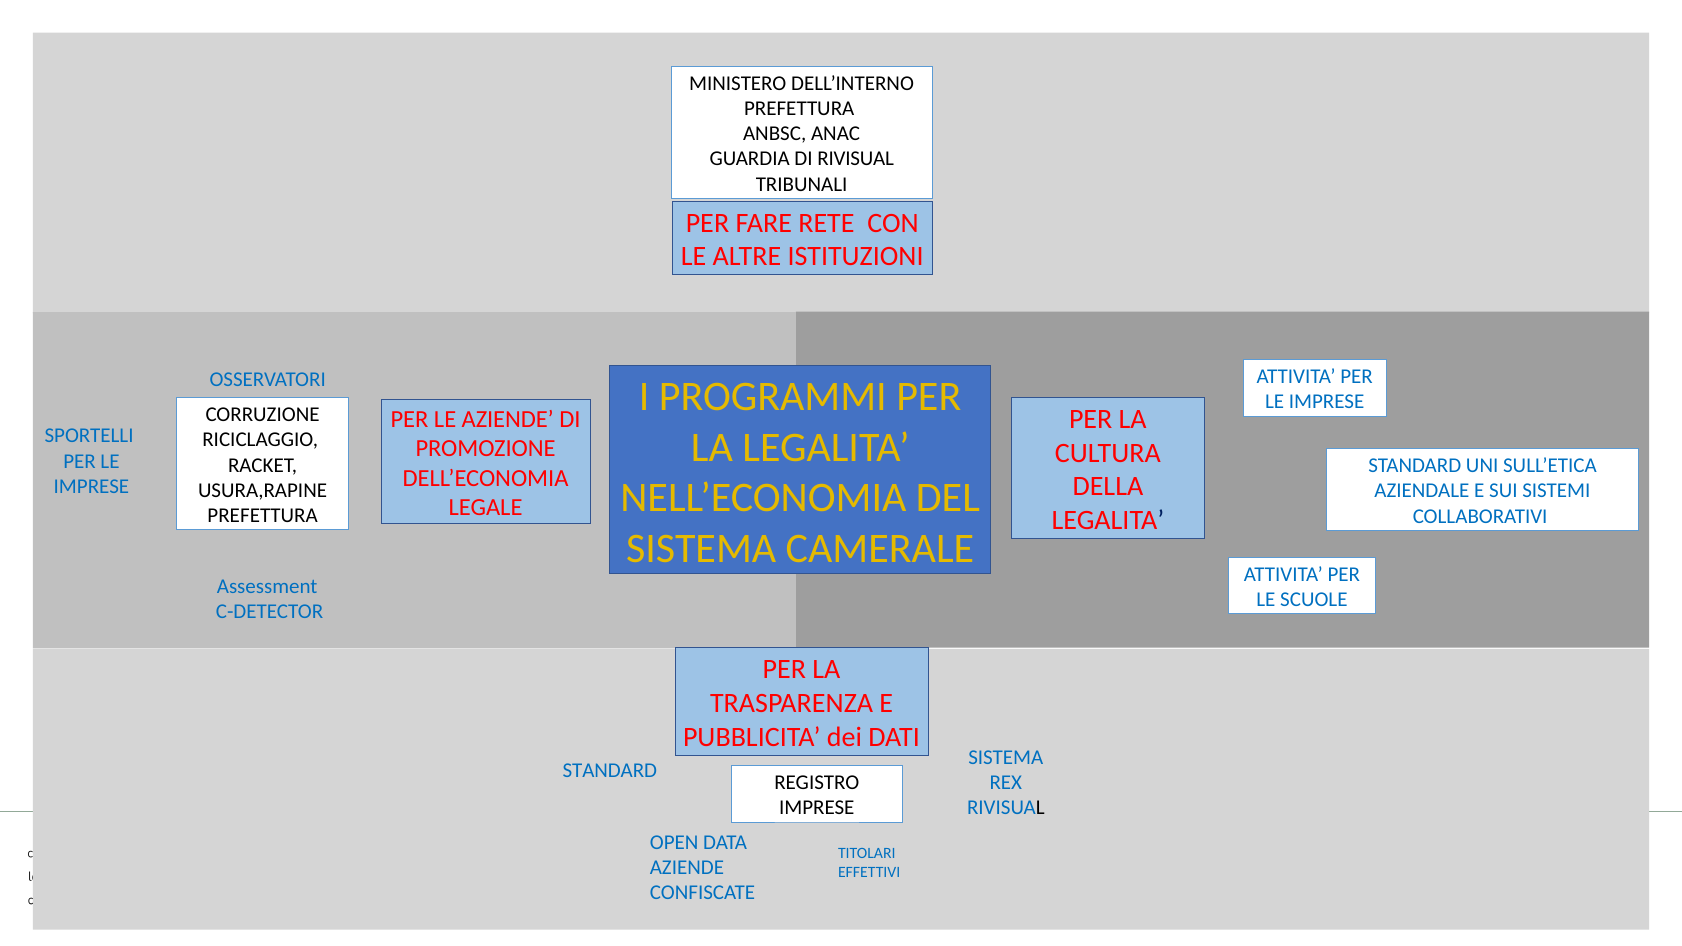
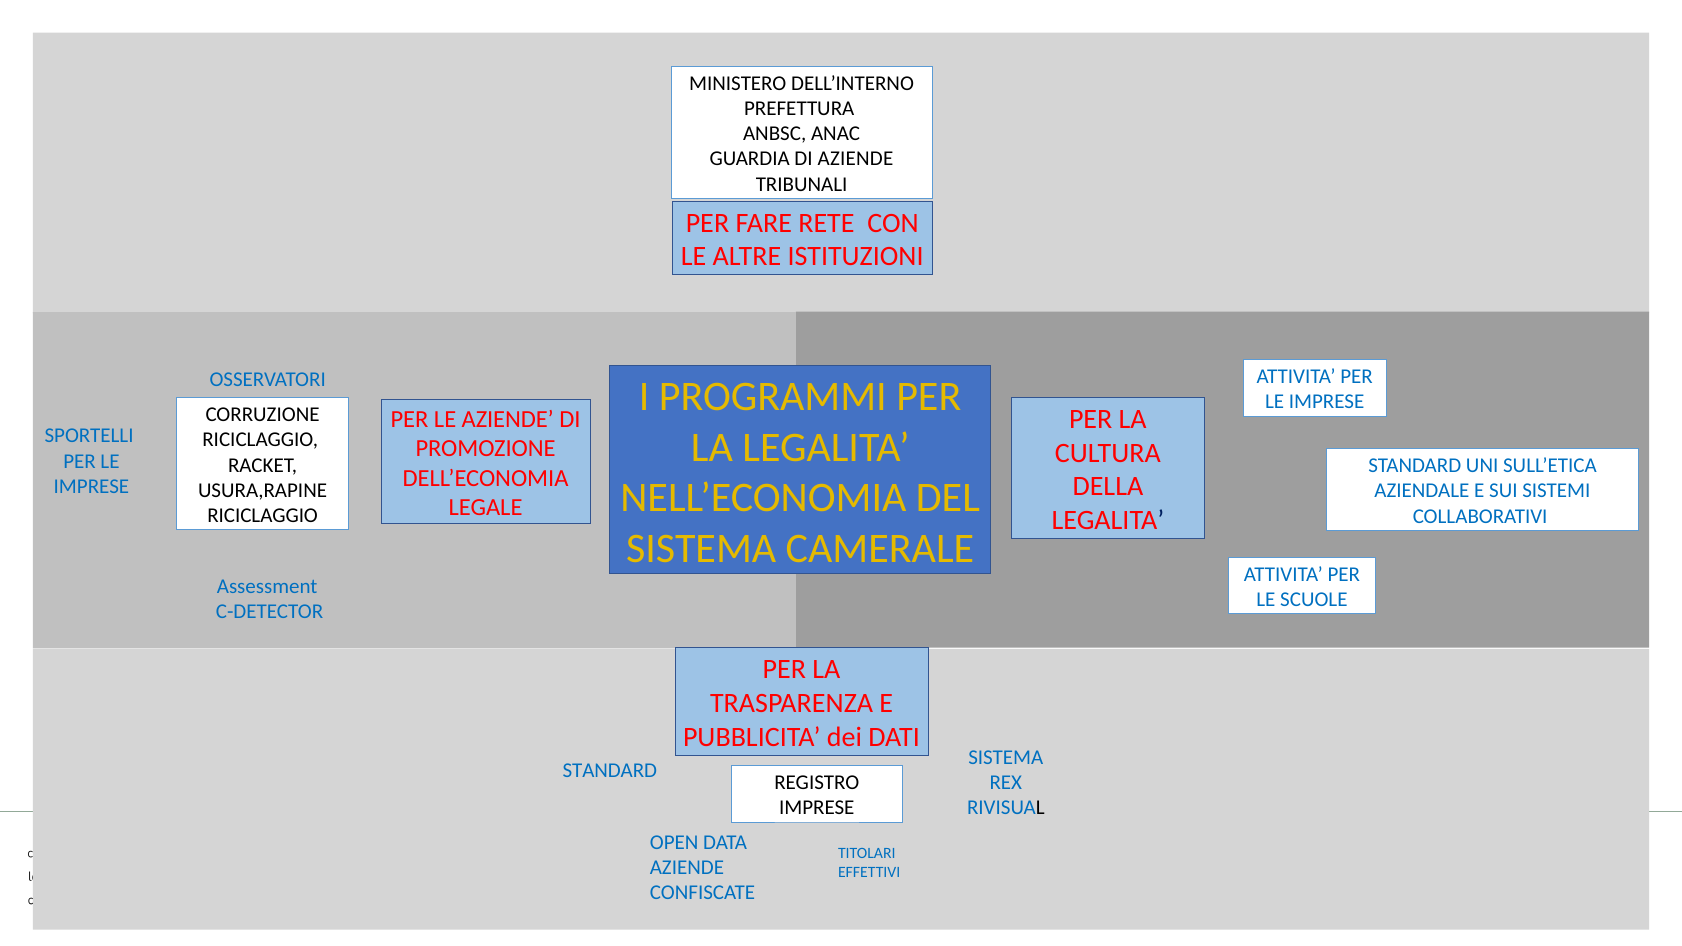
DI RIVISUAL: RIVISUAL -> AZIENDE (855, 159)
PREFETTURA: PREFETTURA -> RICICLAGGIO (263, 516)
